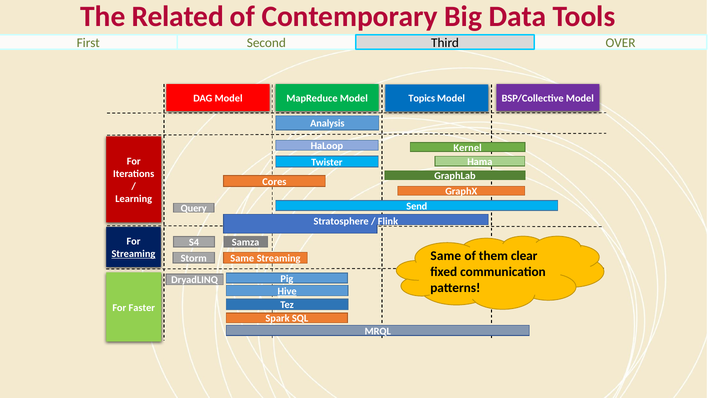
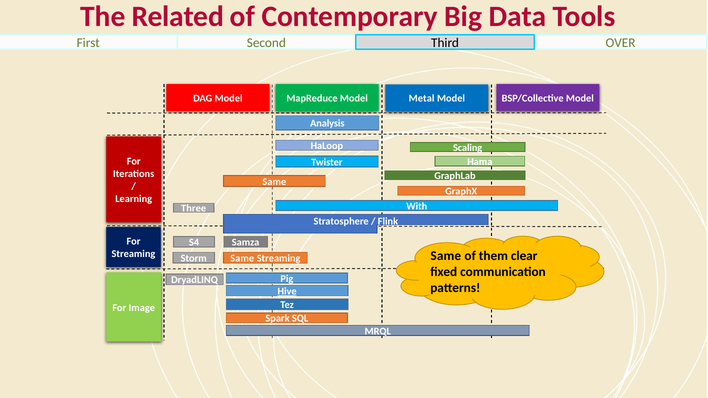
Topics: Topics -> Metal (422, 99)
Kernel: Kernel -> Scaling (468, 148)
Cores: Cores -> Same (274, 182)
Send: Send -> With (417, 206)
Query: Query -> Three (194, 209)
Streaming underline: present -> none (133, 254)
Faster: Faster -> Image (142, 308)
